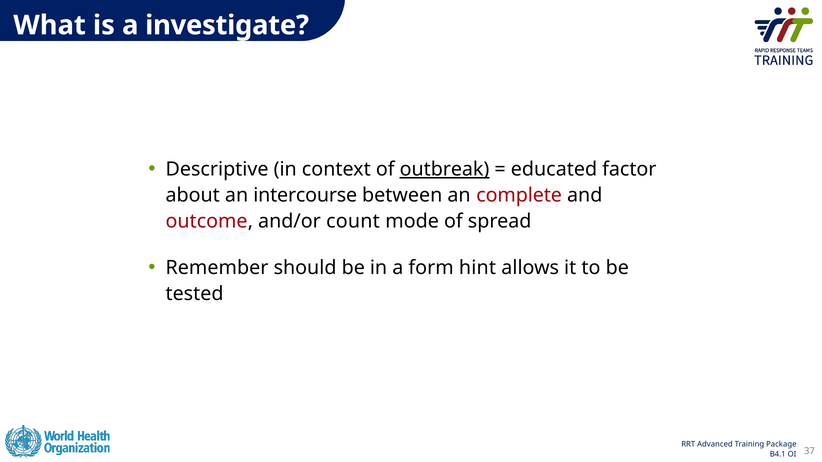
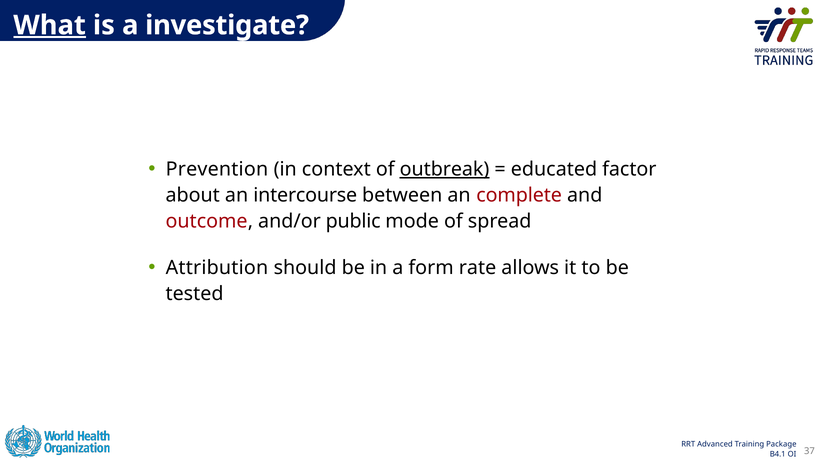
What underline: none -> present (50, 25)
Descriptive: Descriptive -> Prevention (217, 169)
count: count -> public (353, 221)
Remember: Remember -> Attribution (217, 268)
hint: hint -> rate (478, 268)
